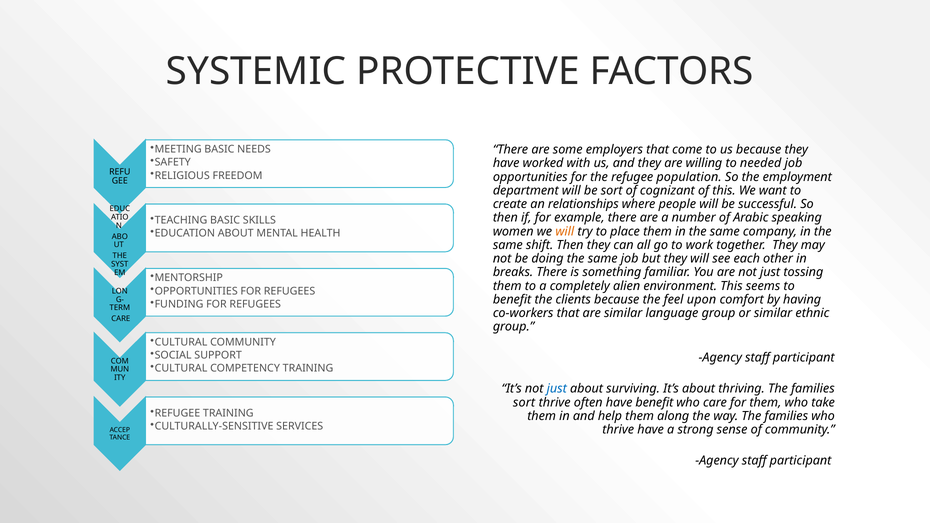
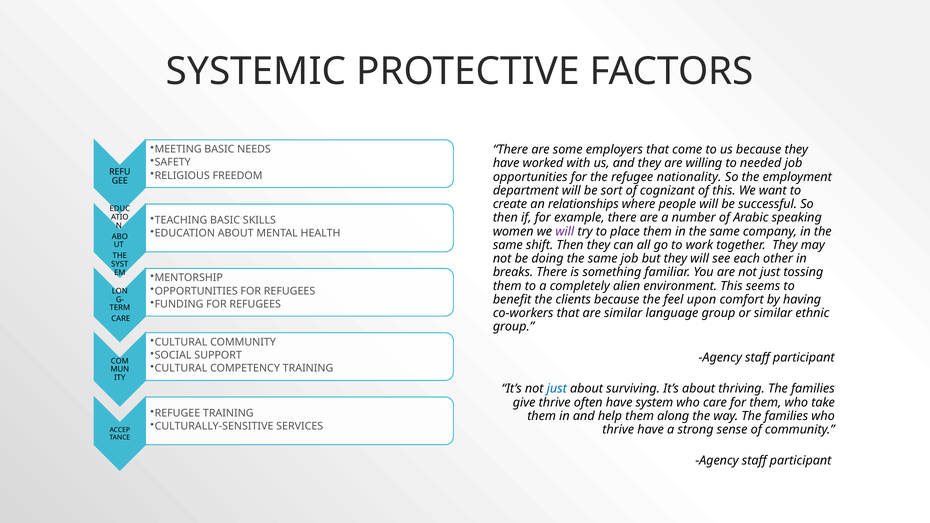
population: population -> nationality (689, 177)
will colour: orange -> purple (565, 232)
sort: sort -> give (524, 403)
have benefit: benefit -> system (654, 403)
